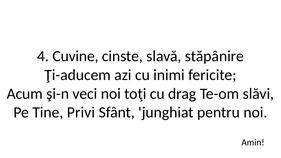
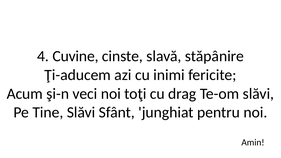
Tine Privi: Privi -> Slăvi (81, 112)
